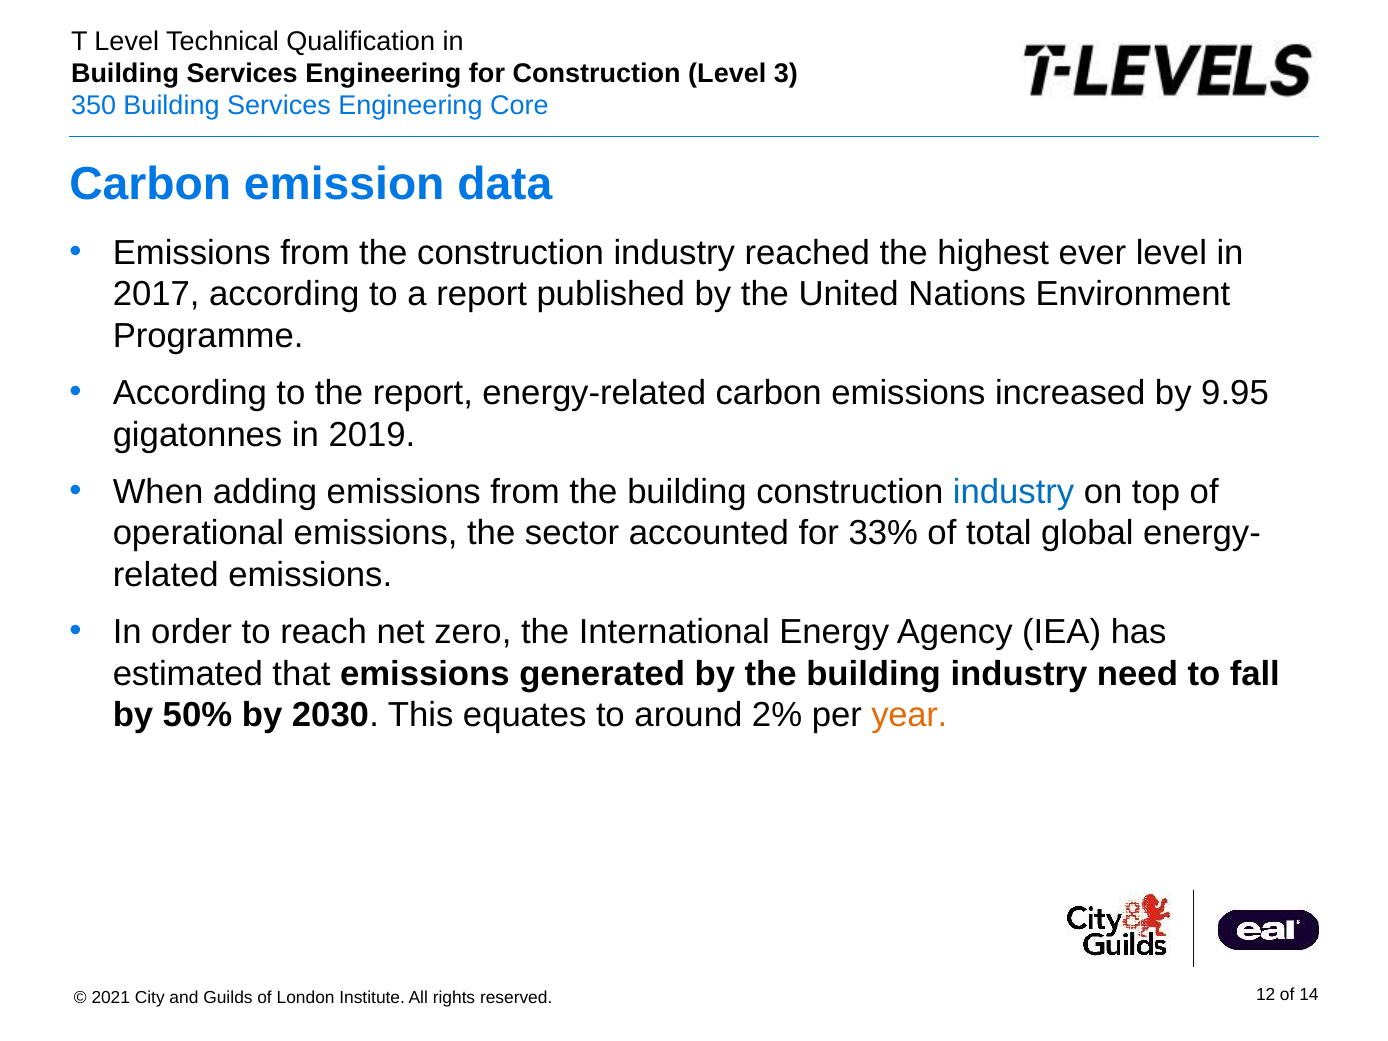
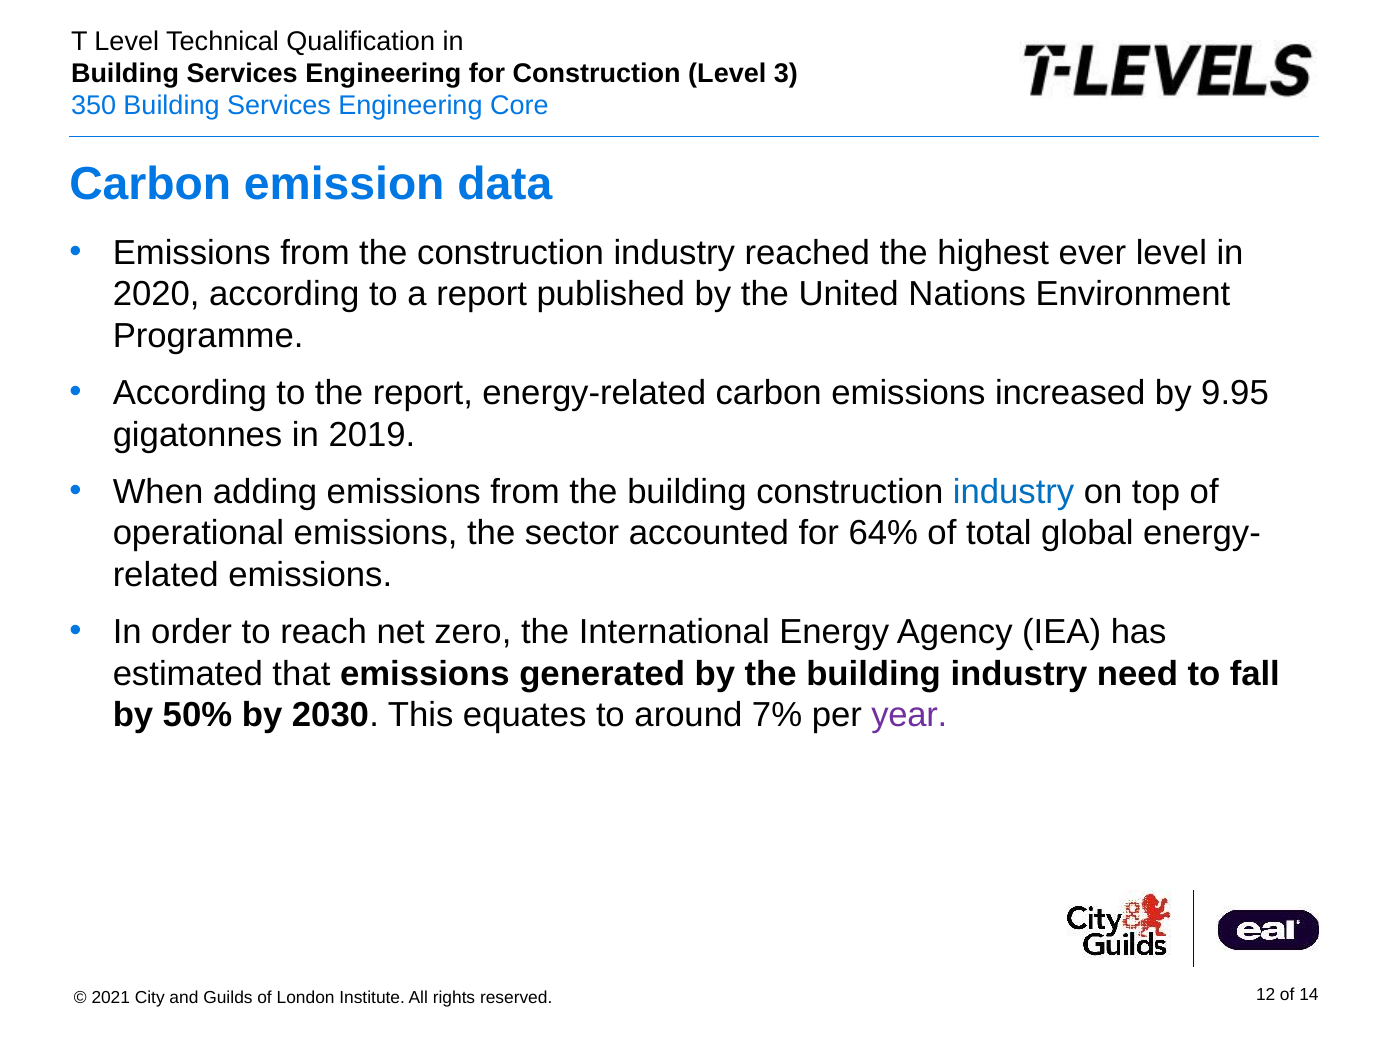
2017: 2017 -> 2020 (156, 294)
33%: 33% -> 64% (883, 533)
2%: 2% -> 7% (777, 715)
year colour: orange -> purple (909, 715)
